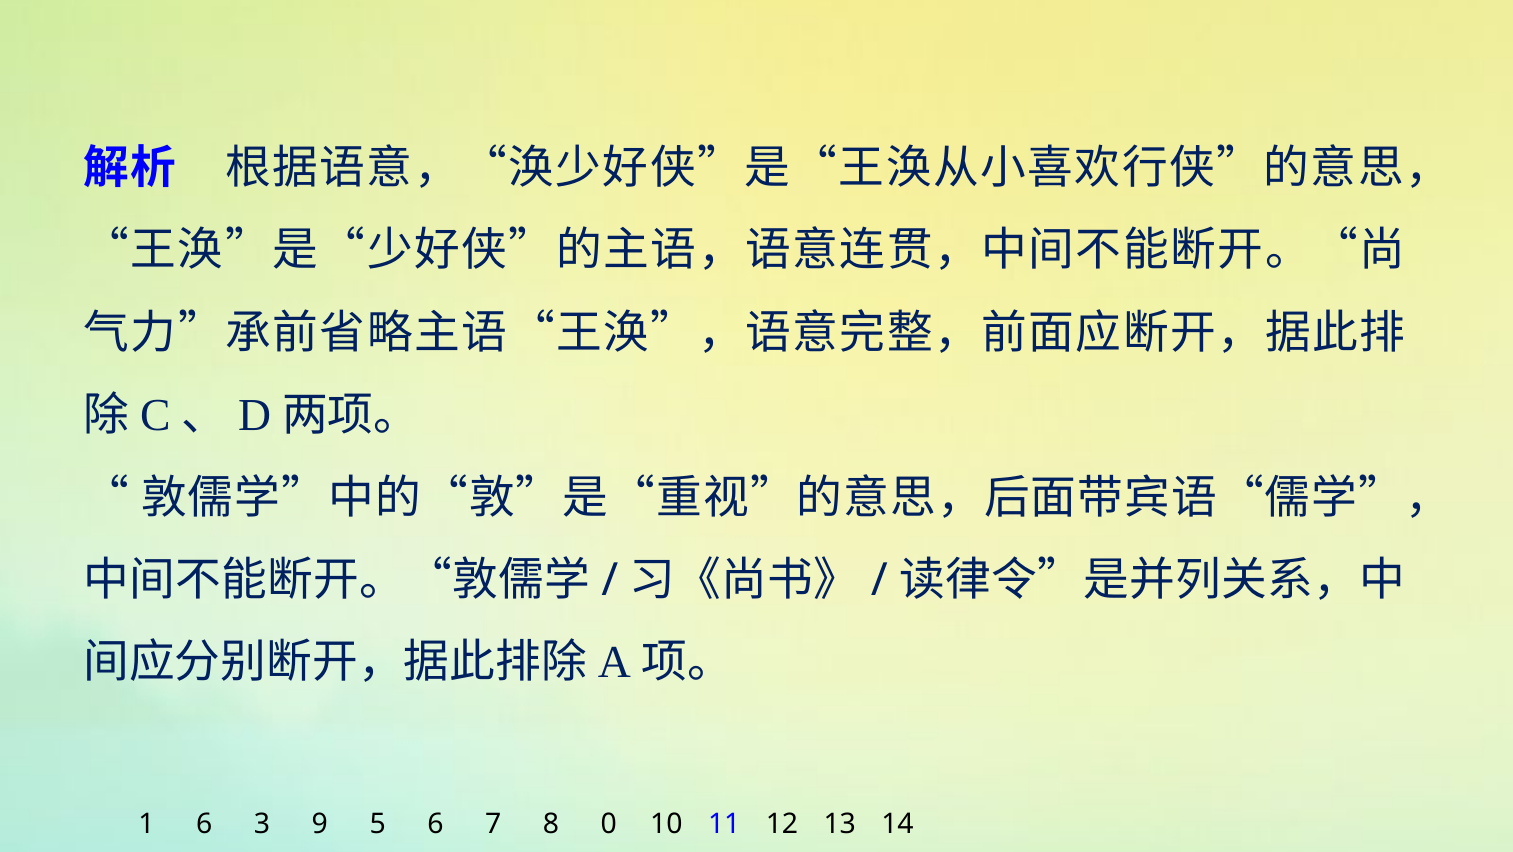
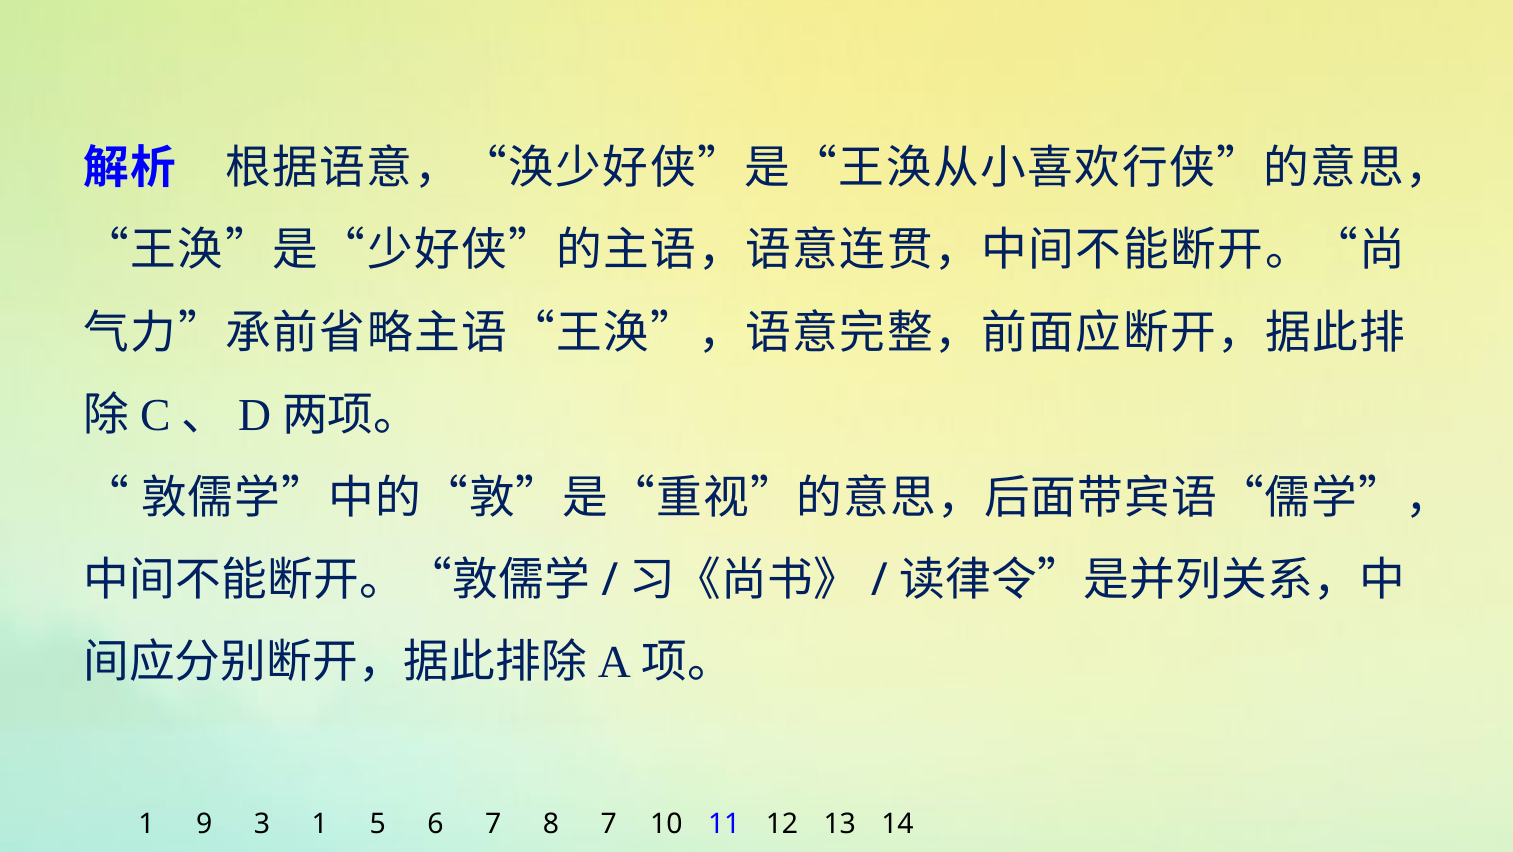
1 6: 6 -> 9 (204, 823)
3 9: 9 -> 1 (320, 823)
8 0: 0 -> 7 (609, 823)
